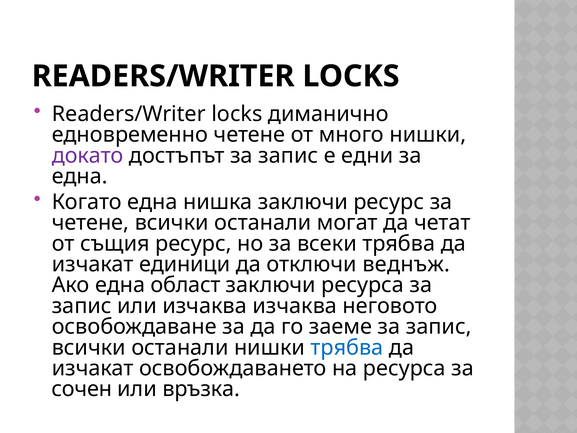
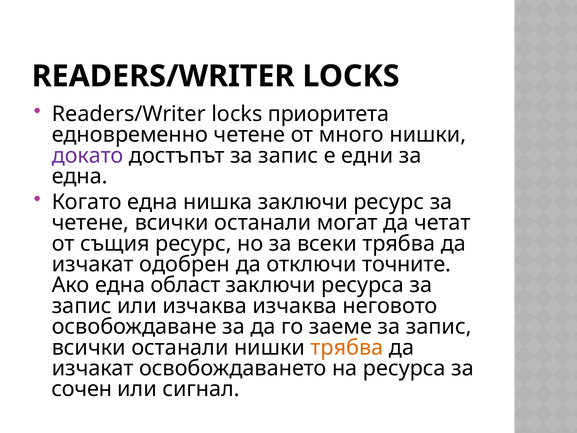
диманично: диманично -> приоритета (328, 114)
единици: единици -> одобрен (185, 264)
веднъж: веднъж -> точните (407, 264)
трябва colour: blue -> orange (347, 347)
връзка: връзка -> сигнал (201, 389)
